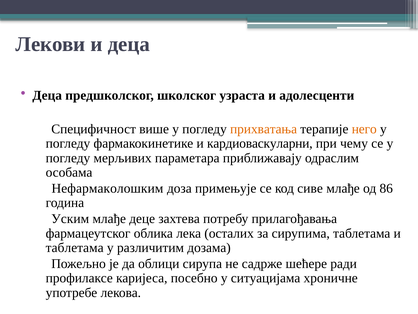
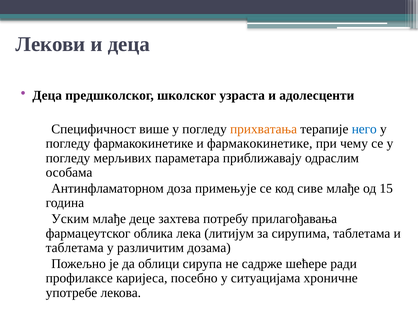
него colour: orange -> blue (364, 129)
и кардиоваскуларни: кардиоваскуларни -> фармакокинетике (260, 143)
Нефармаколошким: Нефармаколошким -> Антинфламаторном (108, 188)
86: 86 -> 15 (386, 188)
осталих: осталих -> литијум (229, 233)
